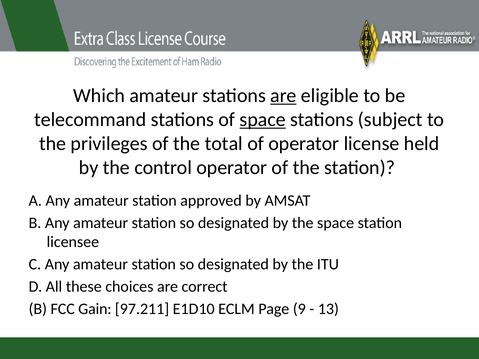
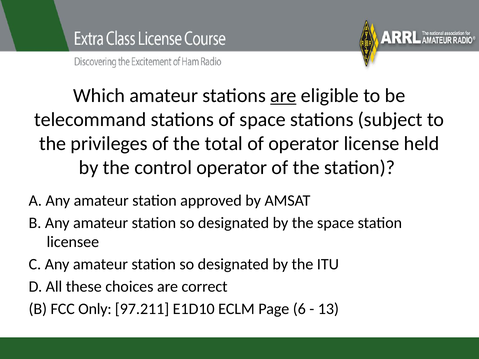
space underline: present -> none (263, 120)
Gain: Gain -> Only (95, 309)
9: 9 -> 6 (299, 309)
